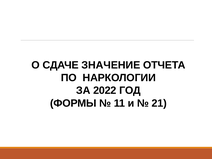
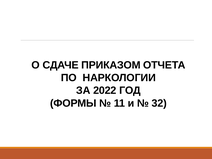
ЗНАЧЕНИЕ: ЗНАЧЕНИЕ -> ПРИКАЗОМ (111, 65)
21: 21 -> 32 (159, 103)
